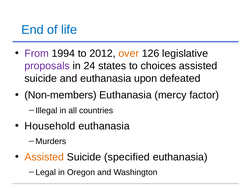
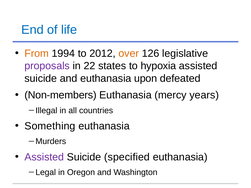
From colour: purple -> orange (37, 53)
24: 24 -> 22 (90, 66)
choices: choices -> hypoxia (158, 66)
factor: factor -> years (204, 95)
Household: Household -> Something (50, 126)
Assisted colour: orange -> purple (44, 157)
